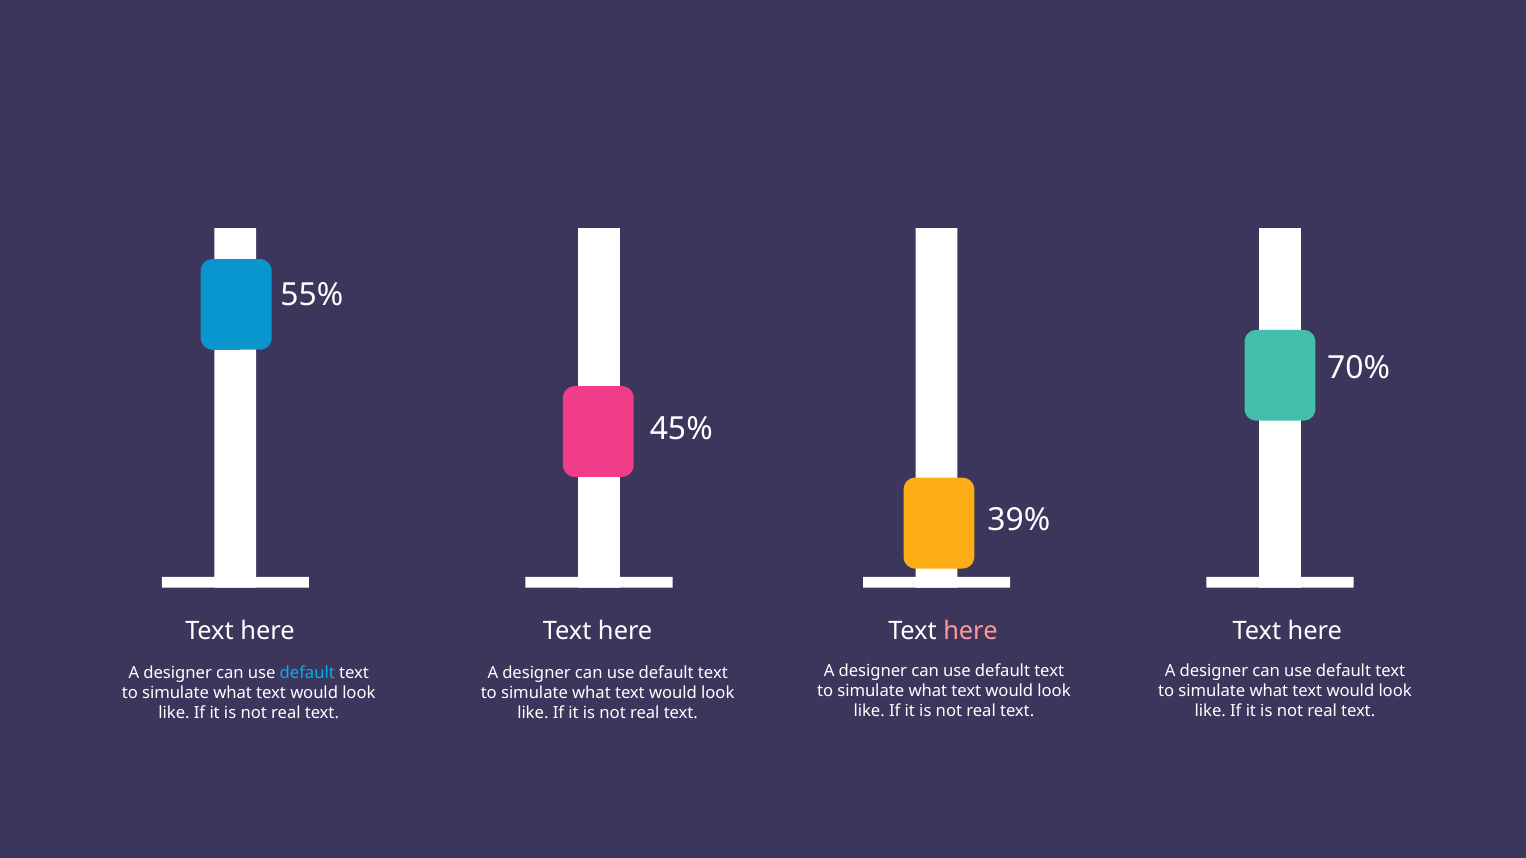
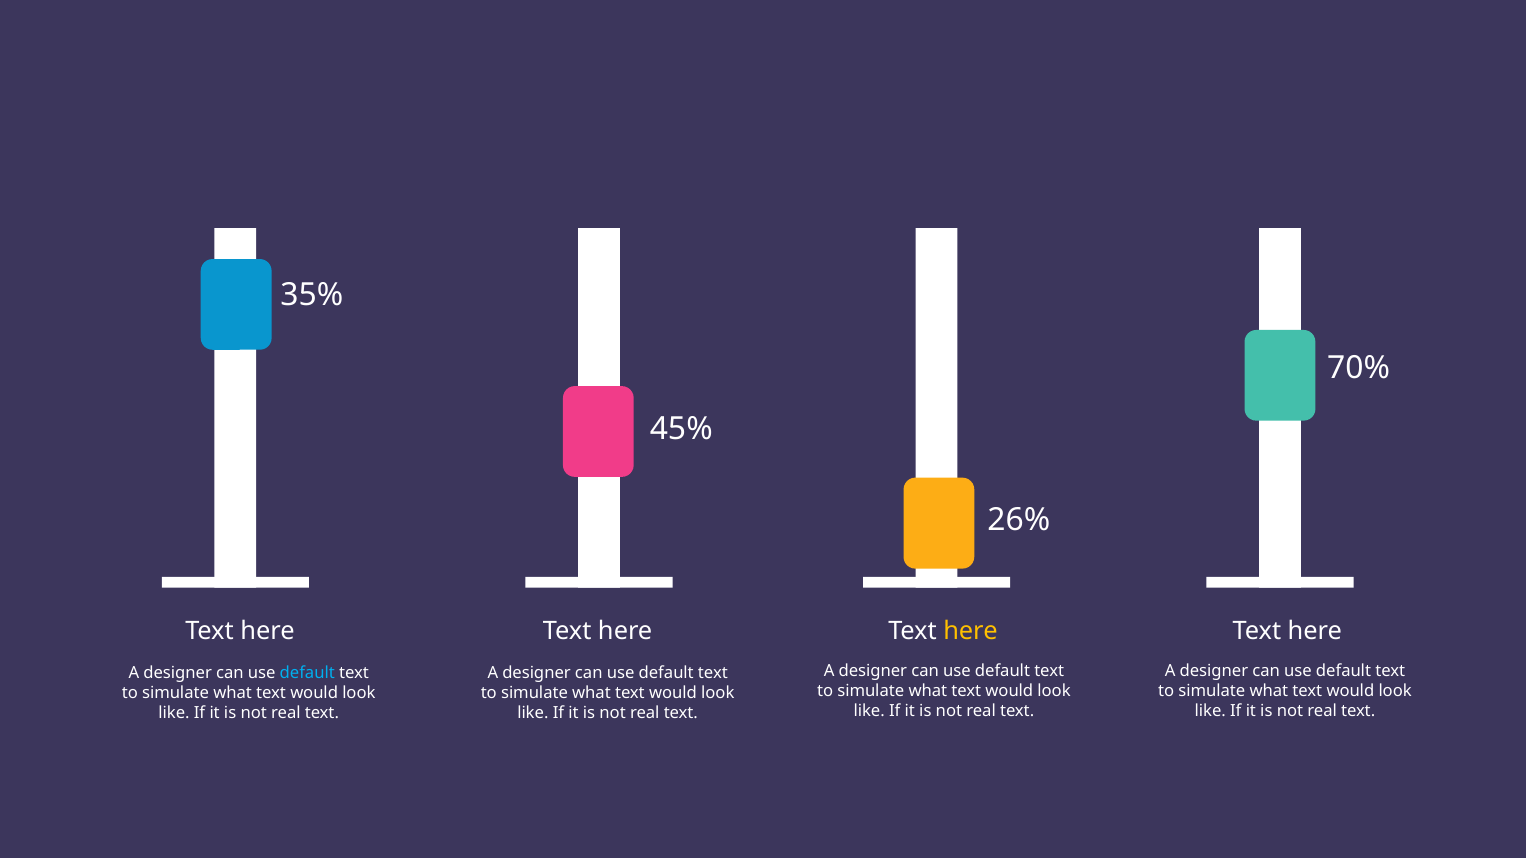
55%: 55% -> 35% (312, 295)
39%: 39% -> 26% (1019, 520)
here colour: pink -> yellow (971, 631)
